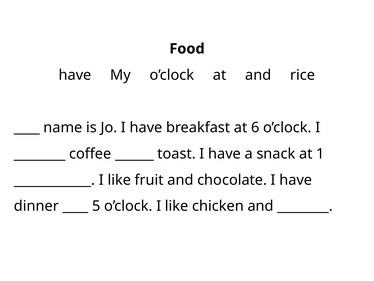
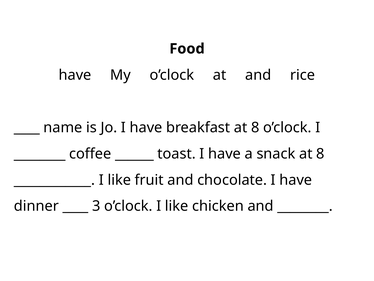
breakfast at 6: 6 -> 8 (255, 127)
snack at 1: 1 -> 8 (320, 153)
5: 5 -> 3 (96, 206)
